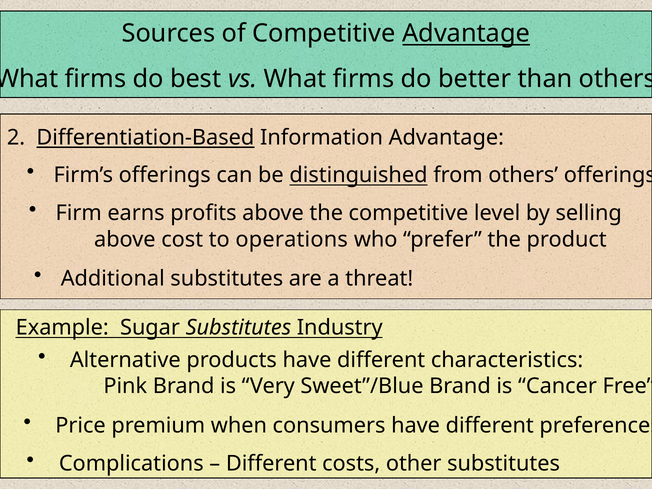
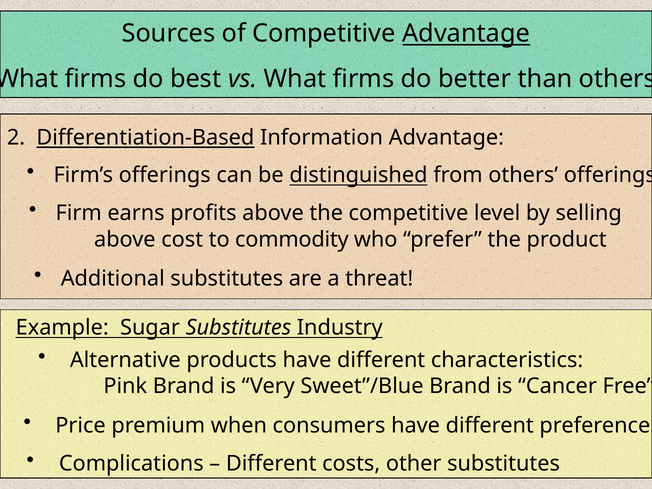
operations: operations -> commodity (292, 239)
